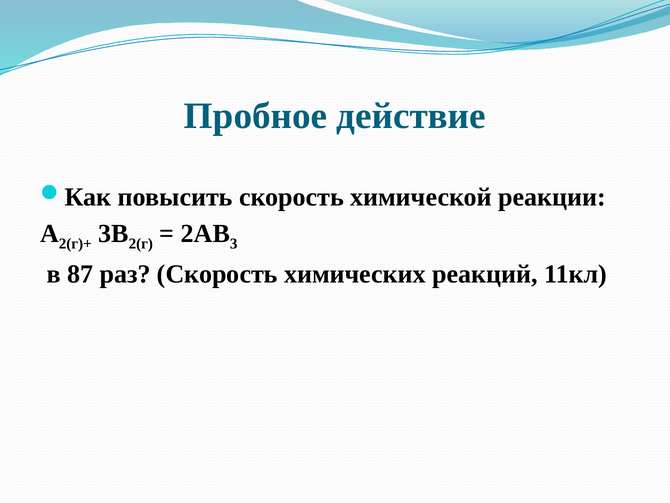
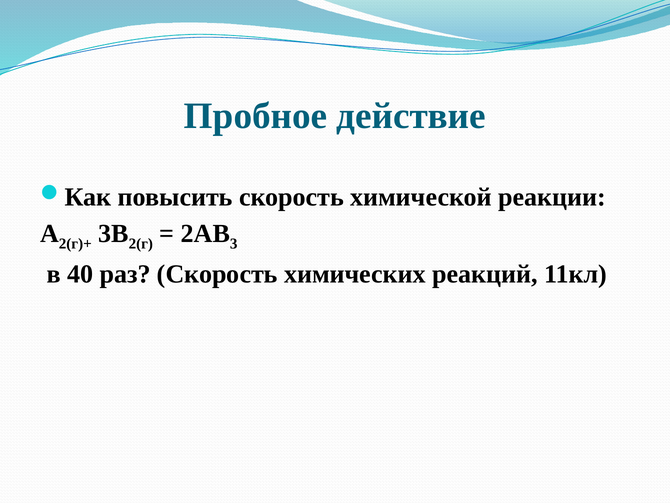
87: 87 -> 40 (80, 274)
